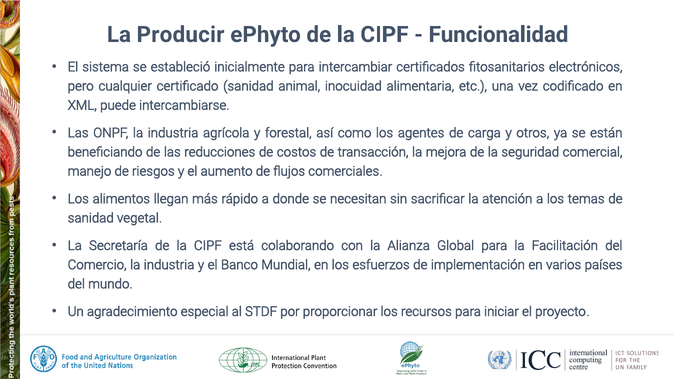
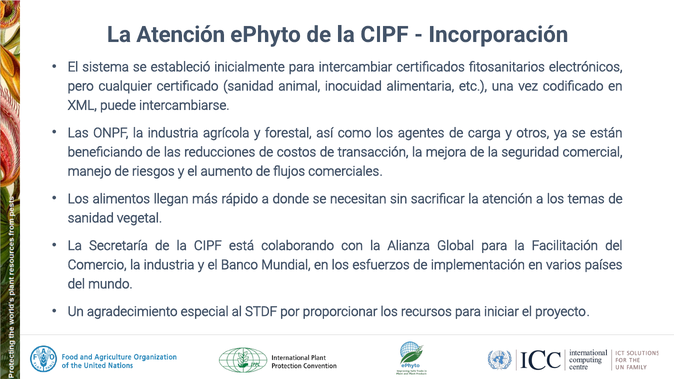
Producir: Producir -> Atención (181, 35)
Funcionalidad: Funcionalidad -> Incorporación (498, 35)
